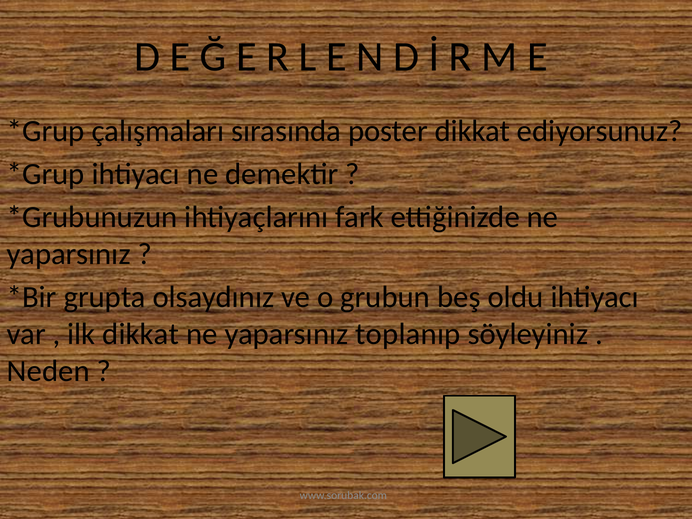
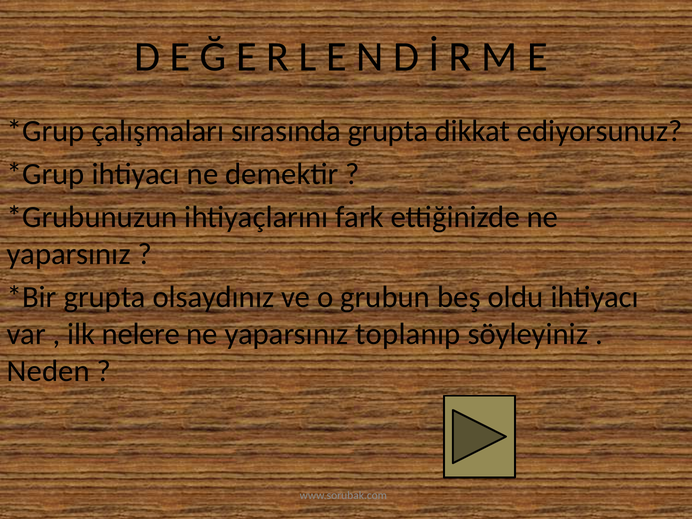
sırasında poster: poster -> grupta (388, 131)
ilk dikkat: dikkat -> nelere (141, 334)
